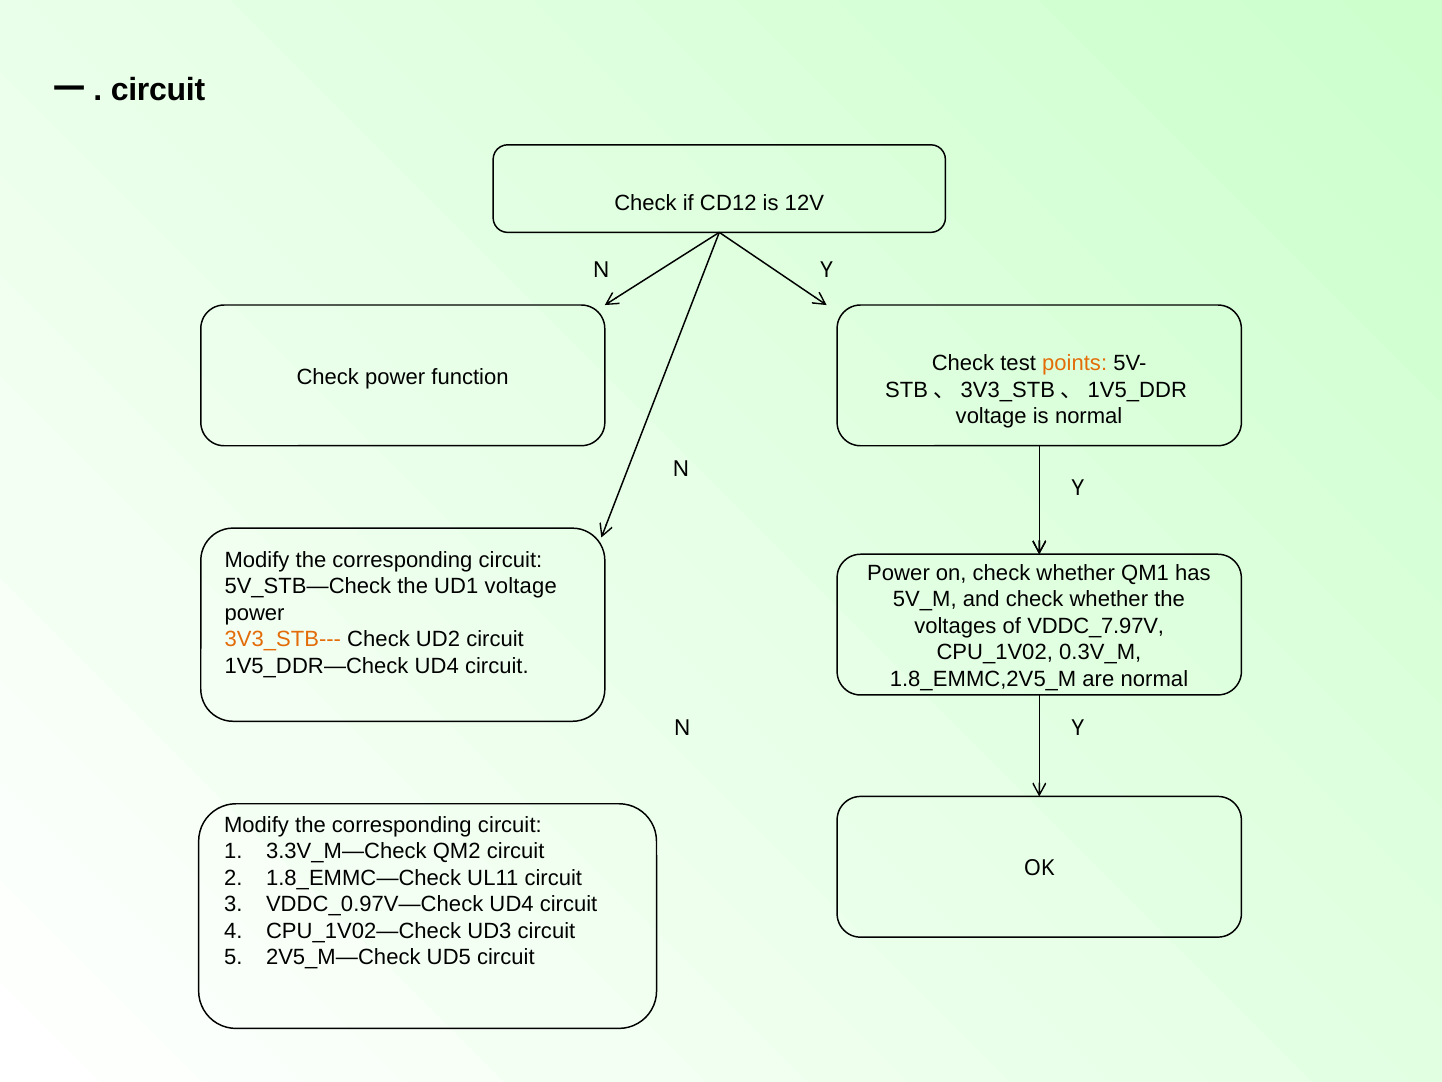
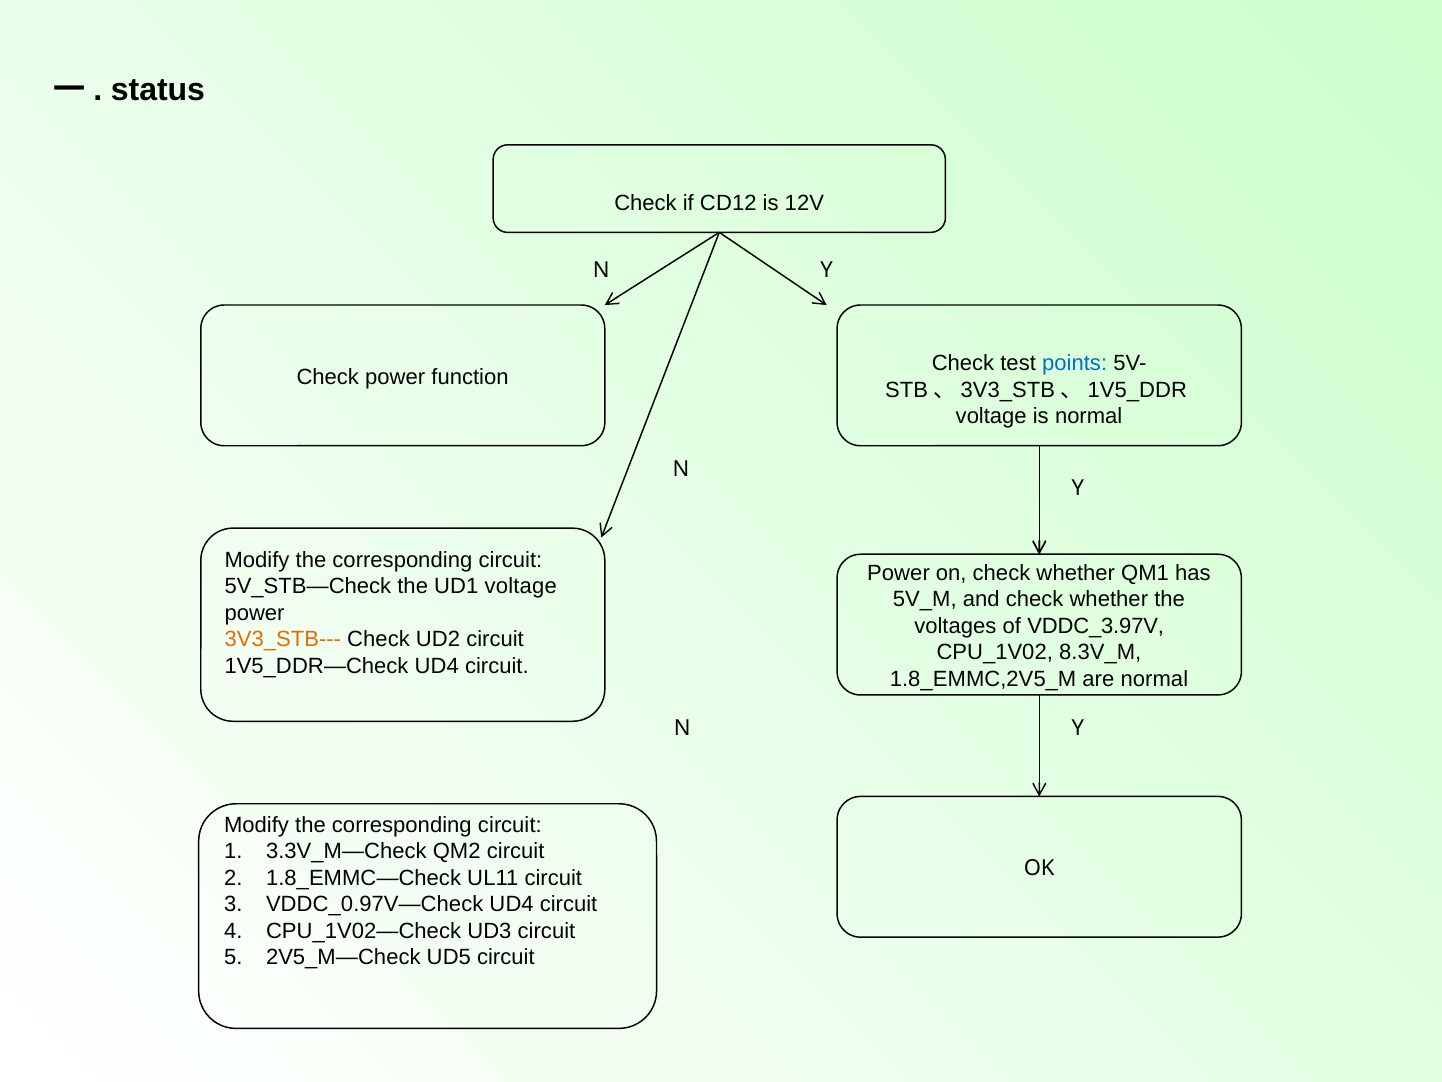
circuit: circuit -> status (158, 90)
points colour: orange -> blue (1075, 363)
VDDC_7.97V: VDDC_7.97V -> VDDC_3.97V (1096, 626)
0.3V_M: 0.3V_M -> 8.3V_M (1100, 652)
